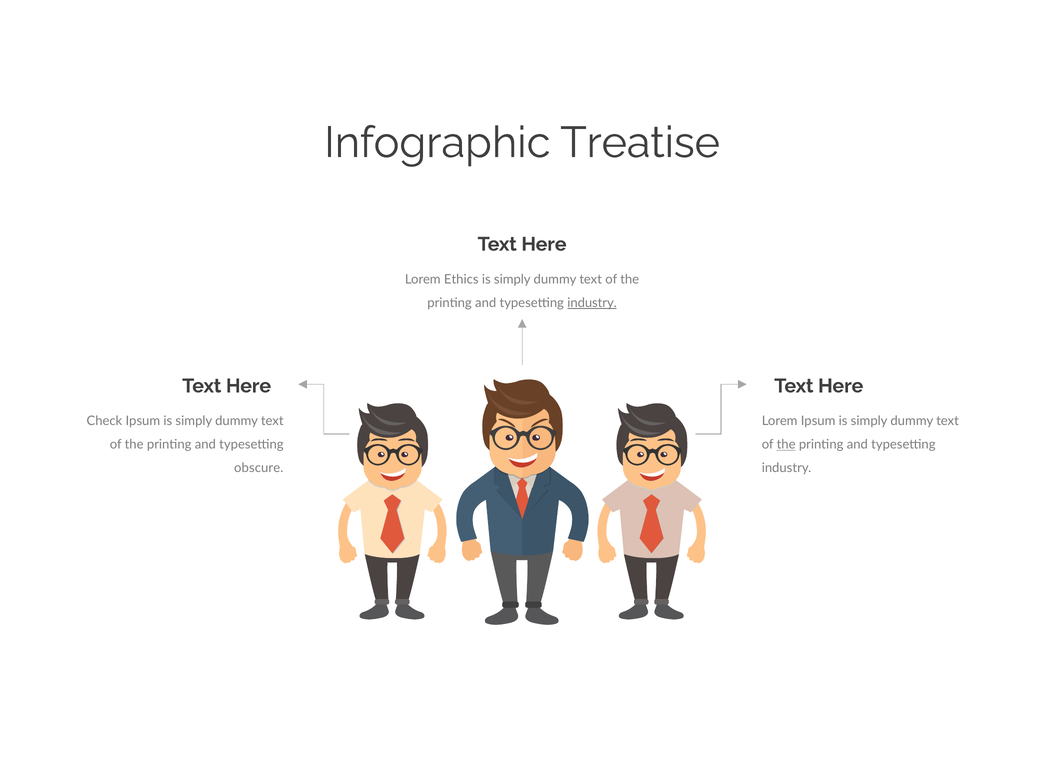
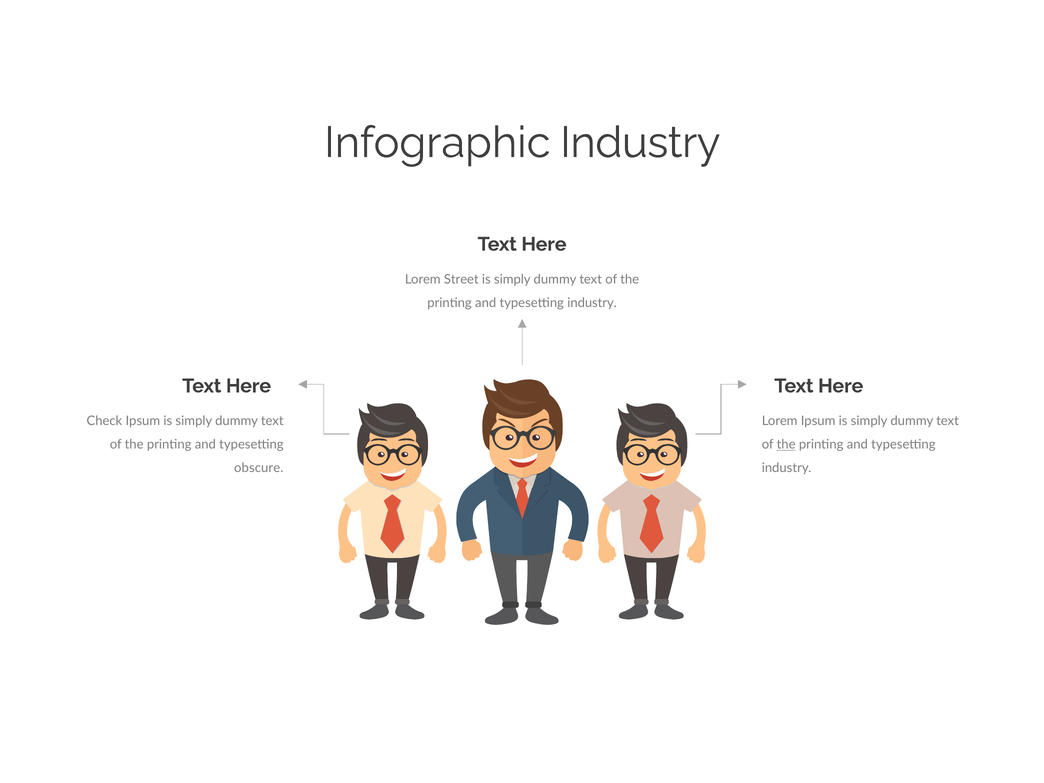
Infographic Treatise: Treatise -> Industry (640, 143)
Ethics: Ethics -> Street (461, 279)
industry underline: present -> none (592, 303)
